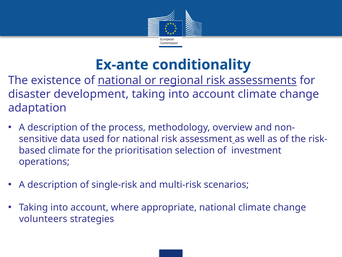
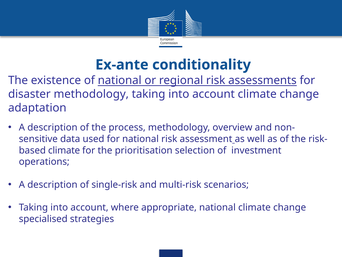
disaster development: development -> methodology (91, 94)
volunteers: volunteers -> specialised (43, 219)
